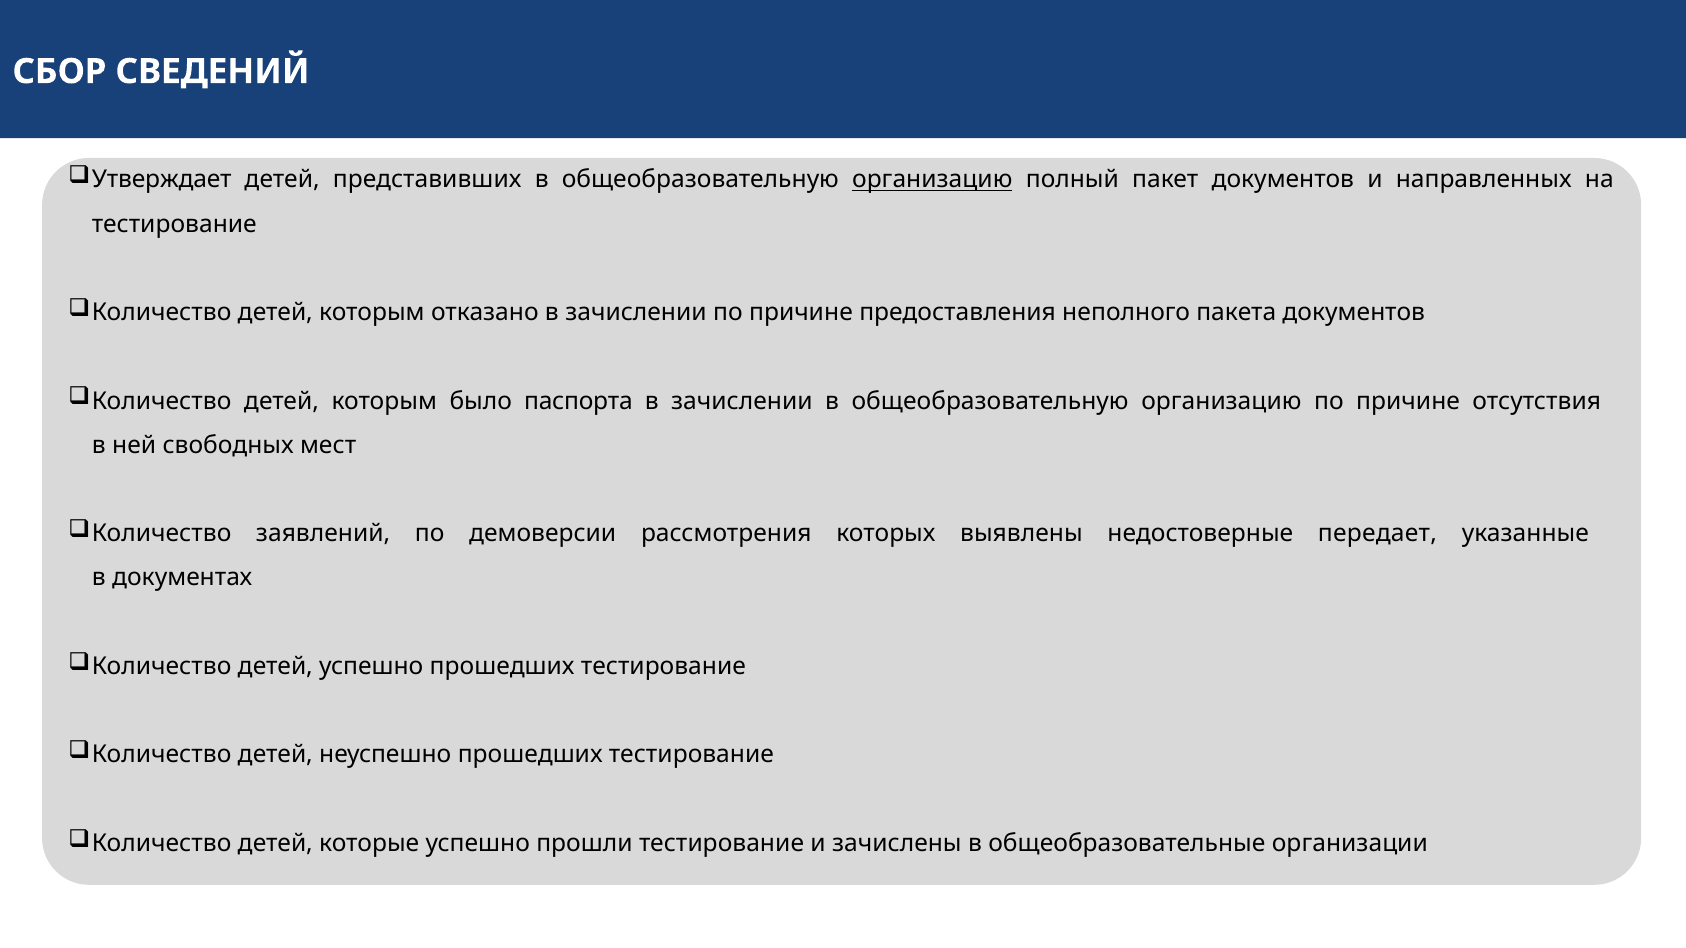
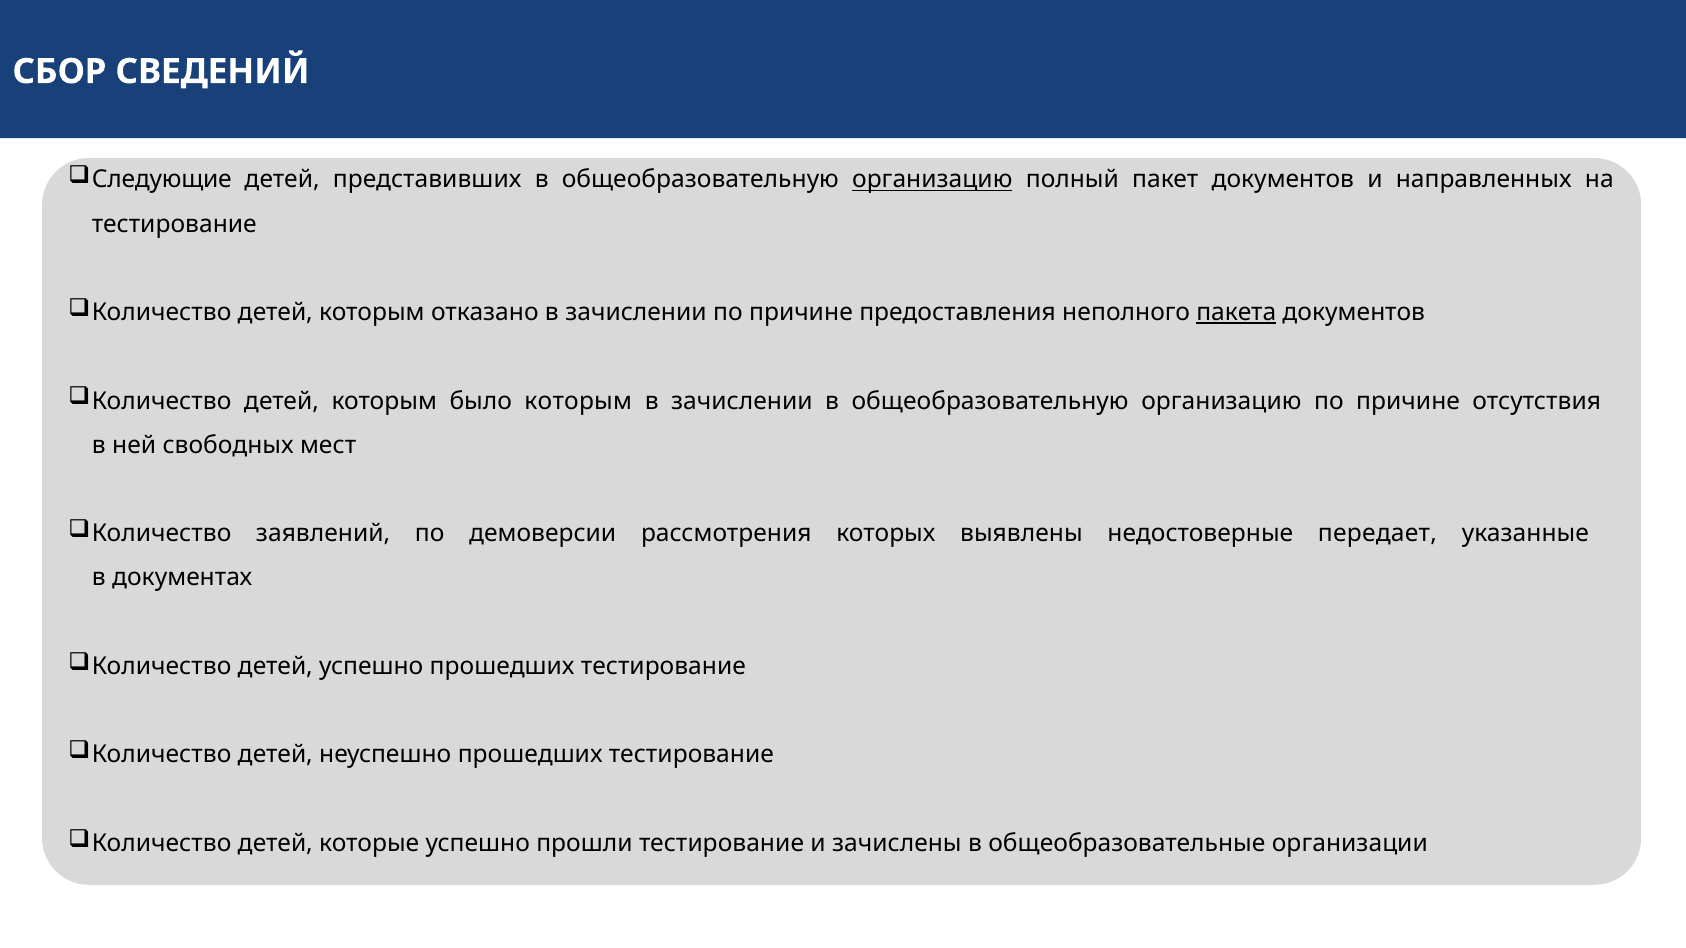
Утверждает: Утверждает -> Следующие (162, 180)
пакета underline: none -> present (1236, 313)
было паспорта: паспорта -> которым (578, 401)
